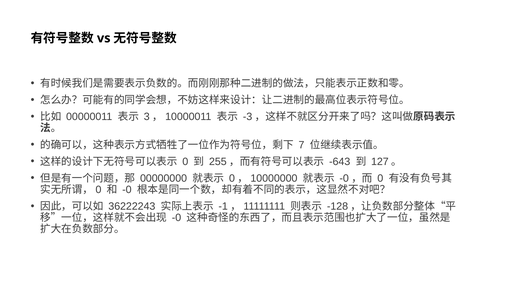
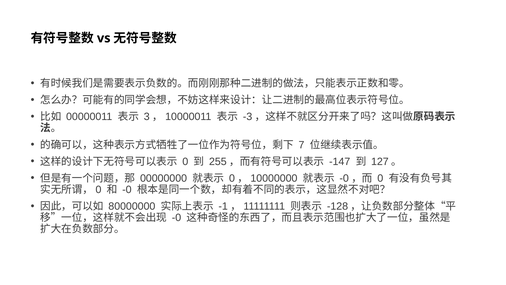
-643: -643 -> -147 (340, 161)
36222243: 36222243 -> 80000000 (132, 206)
